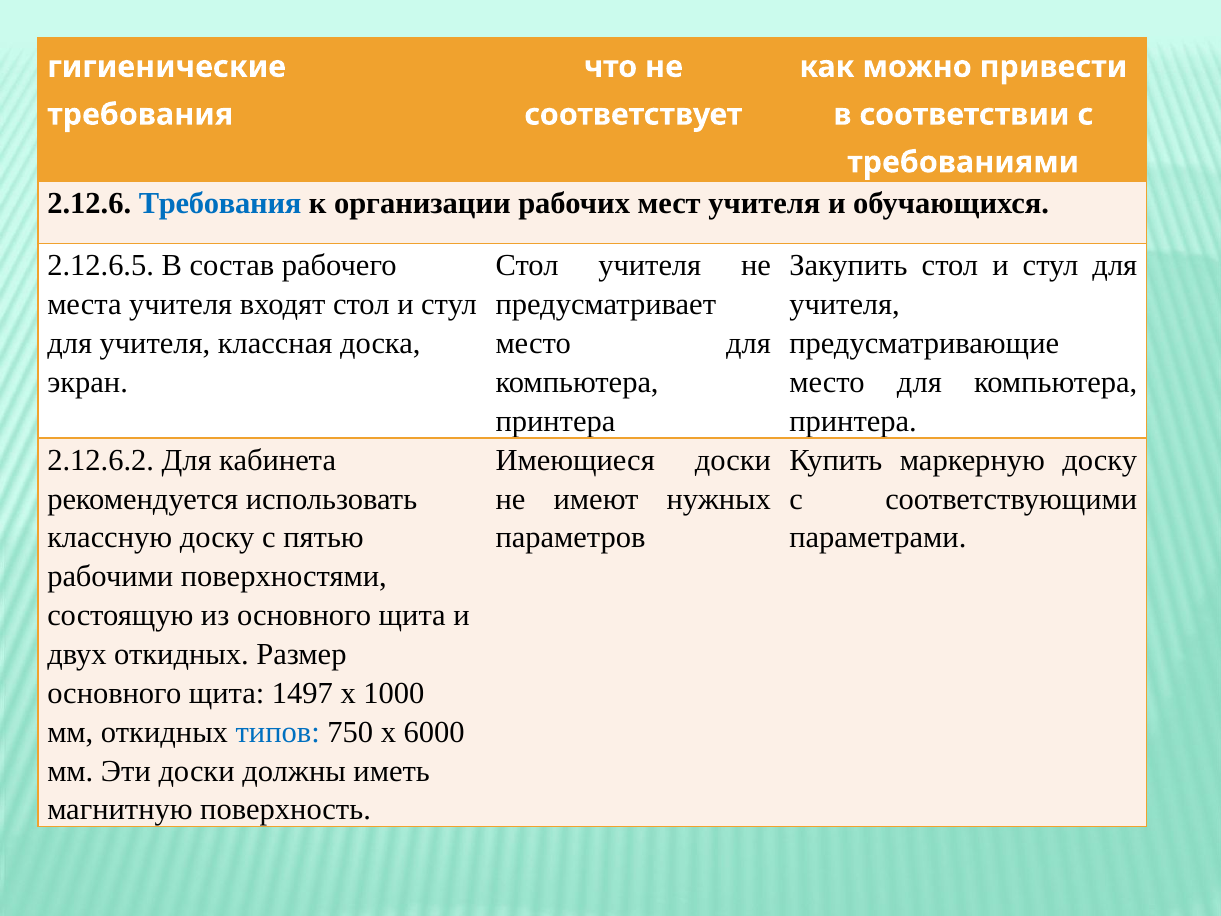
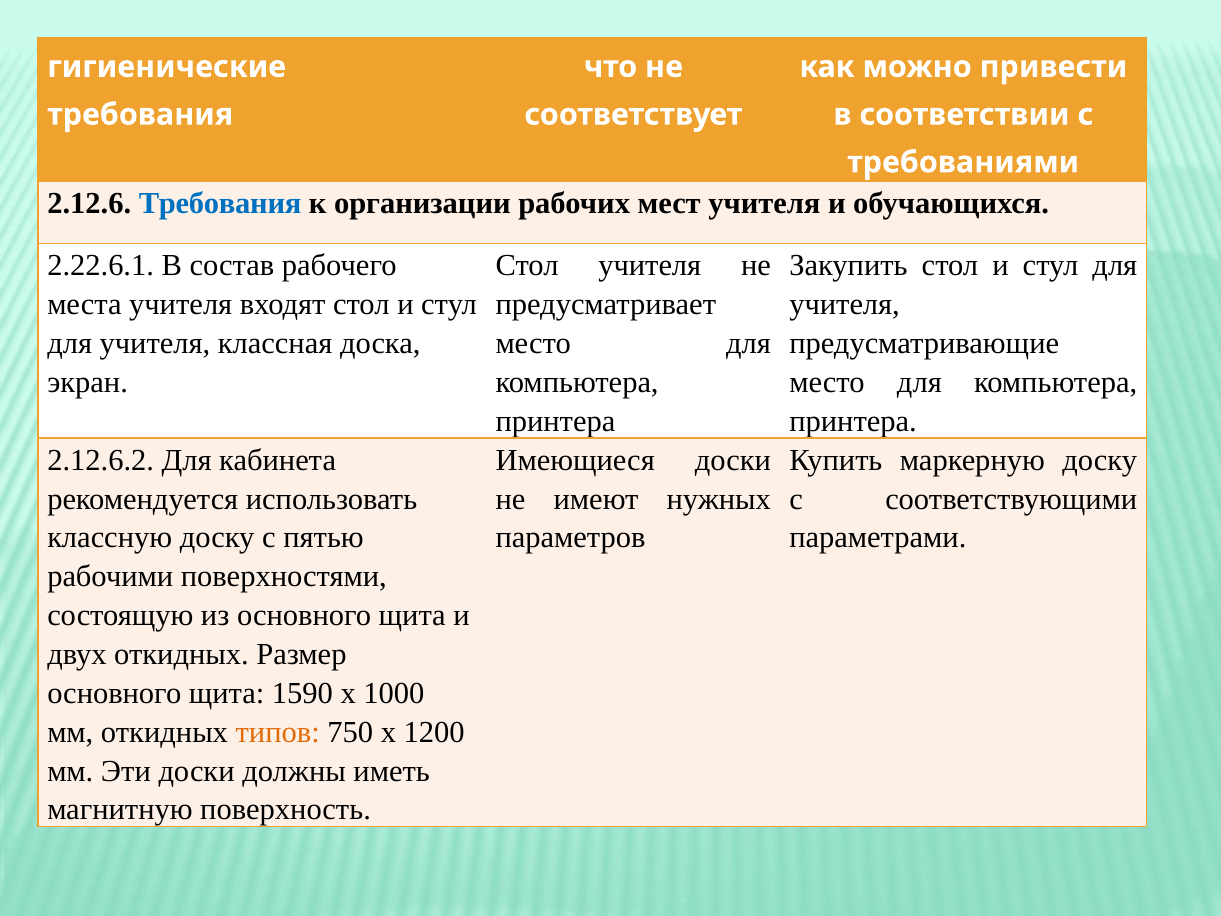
2.12.6.5: 2.12.6.5 -> 2.22.6.1 (101, 266)
1497: 1497 -> 1590 (302, 693)
типов colour: blue -> orange (278, 732)
6000: 6000 -> 1200 (434, 732)
